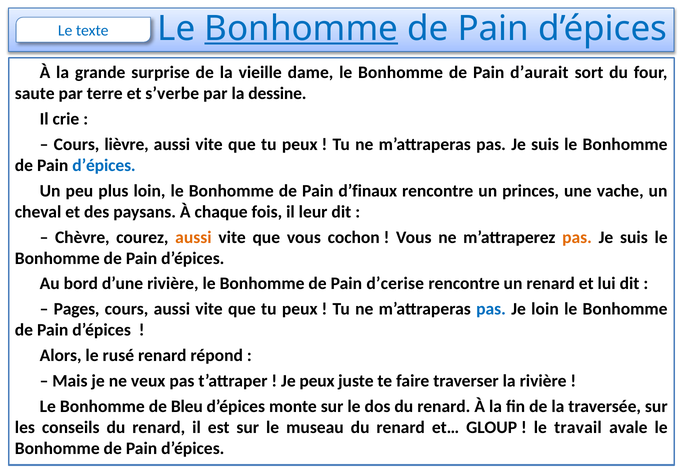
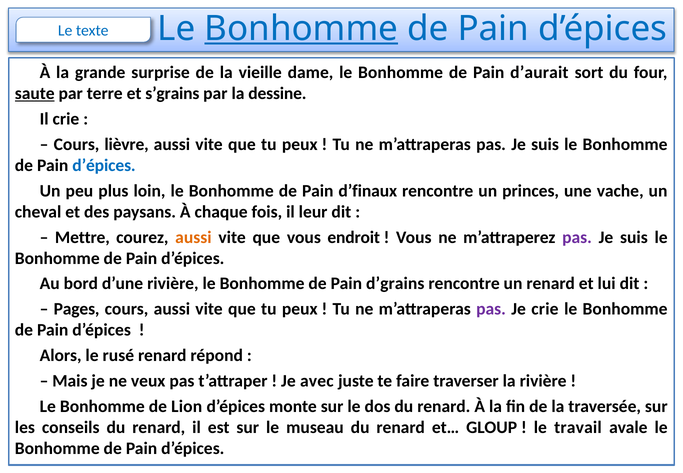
saute underline: none -> present (35, 94)
s’verbe: s’verbe -> s’grains (172, 94)
Chèvre: Chèvre -> Mettre (82, 237)
cochon: cochon -> endroit (354, 237)
pas colour: orange -> purple (577, 237)
d’cerise: d’cerise -> d’grains (395, 284)
pas colour: blue -> purple (491, 309)
Je loin: loin -> crie (545, 309)
Je peux: peux -> avec (317, 381)
Bleu: Bleu -> Lion (187, 406)
